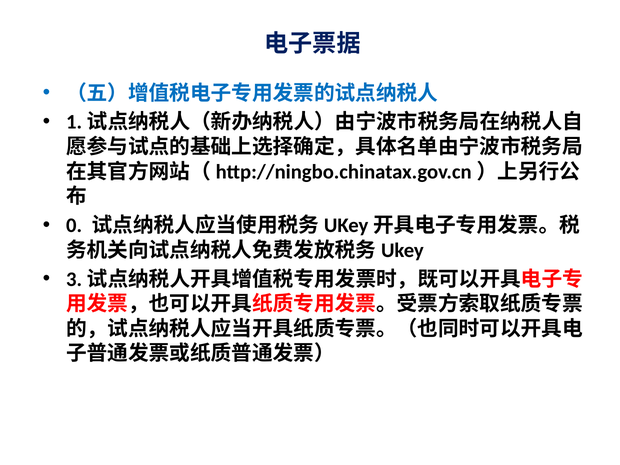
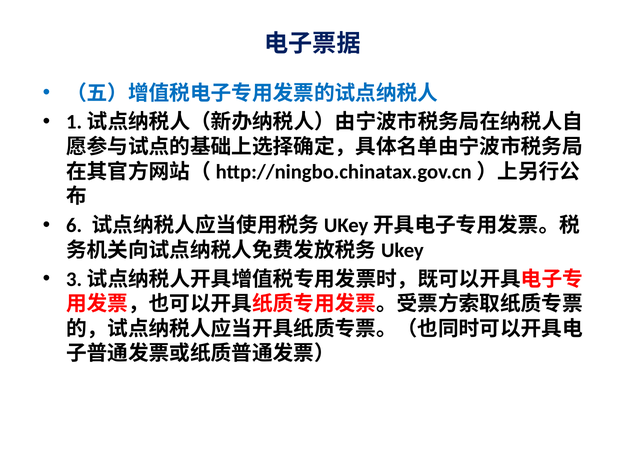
0: 0 -> 6 (74, 225)
